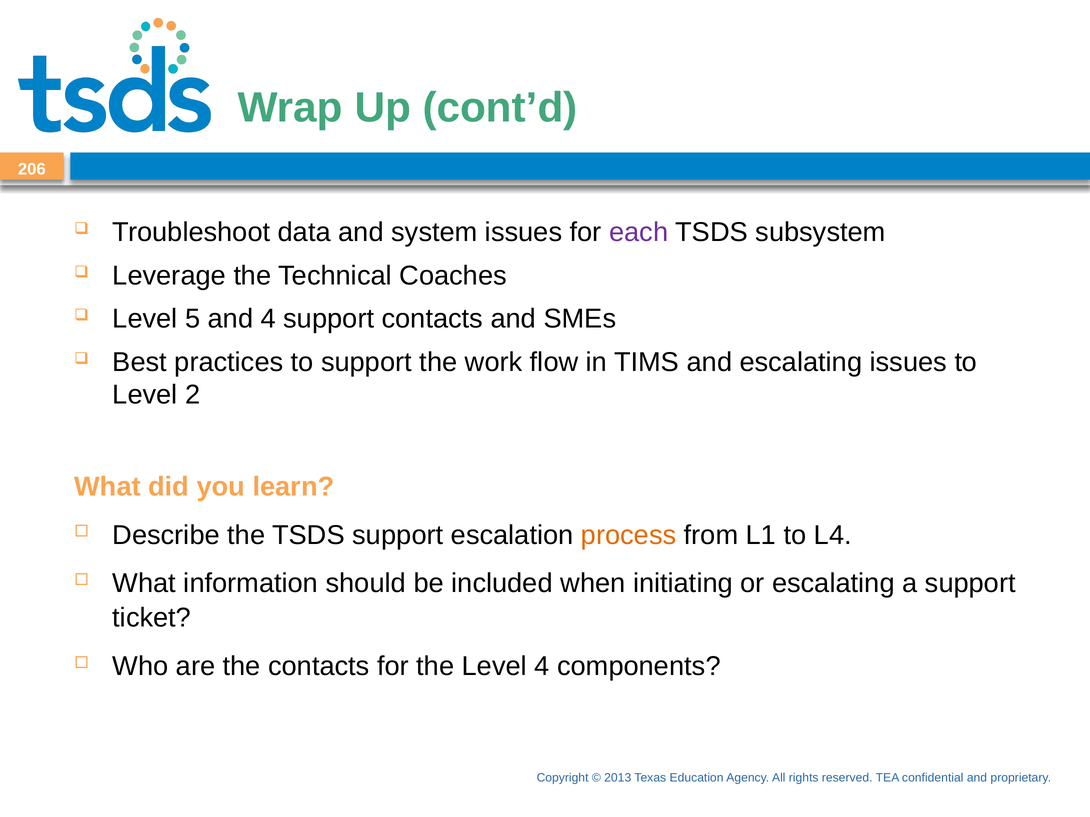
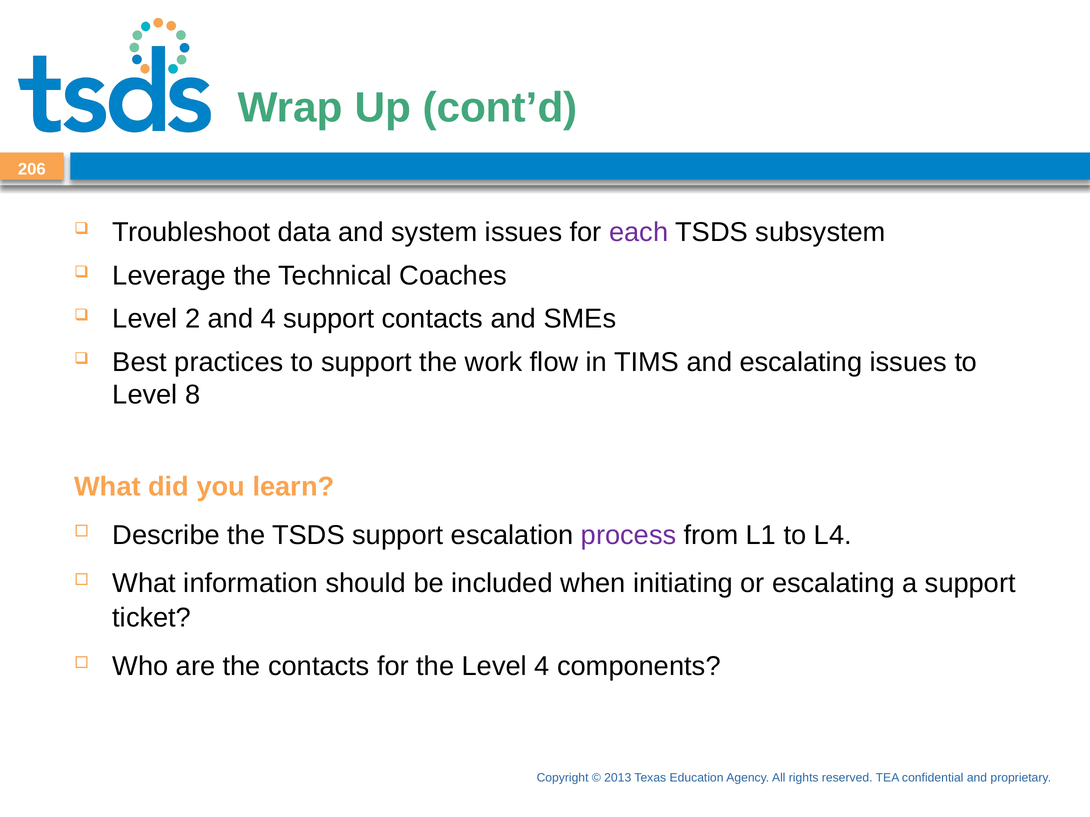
5: 5 -> 2 (193, 319)
2: 2 -> 8 (193, 395)
process colour: orange -> purple (629, 535)
